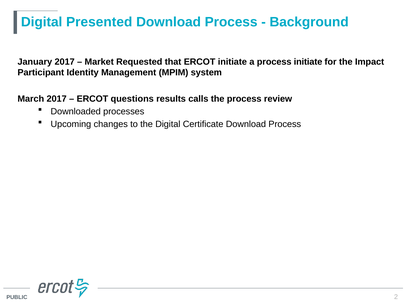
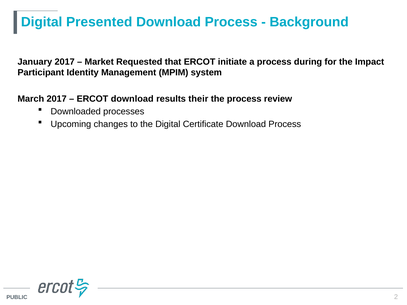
process initiate: initiate -> during (308, 62)
ERCOT questions: questions -> download (132, 99)
calls: calls -> their (198, 99)
